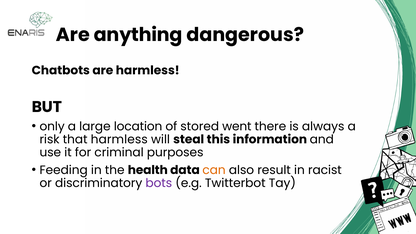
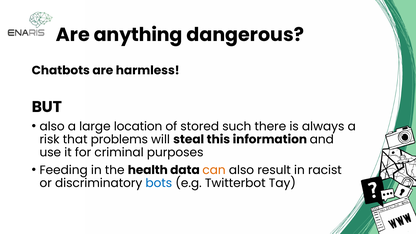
only: only -> also (52, 126)
went: went -> such (237, 126)
that harmless: harmless -> problems (119, 140)
bots colour: purple -> blue (159, 183)
